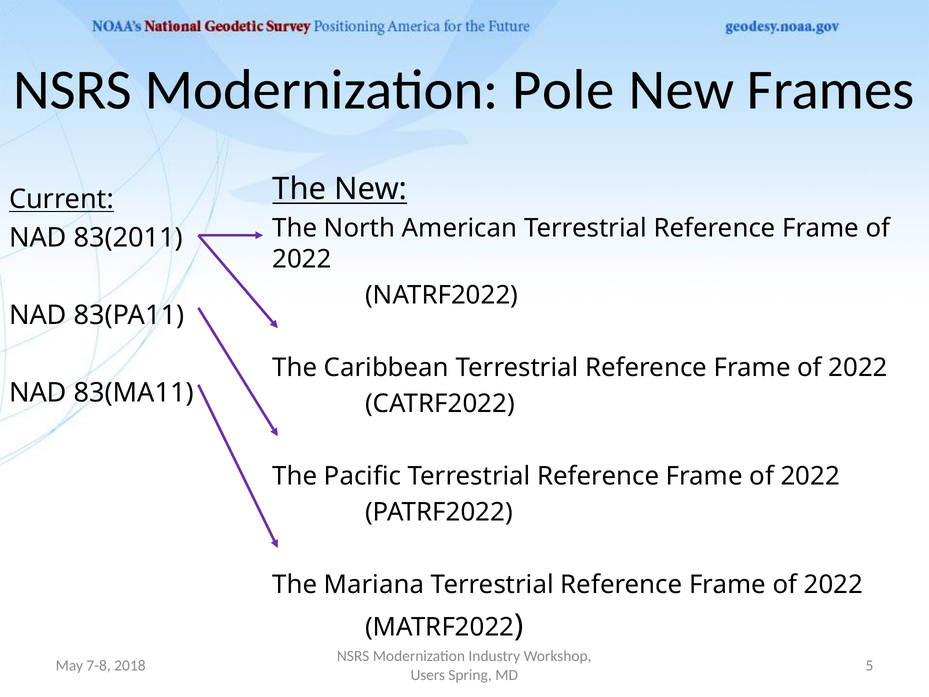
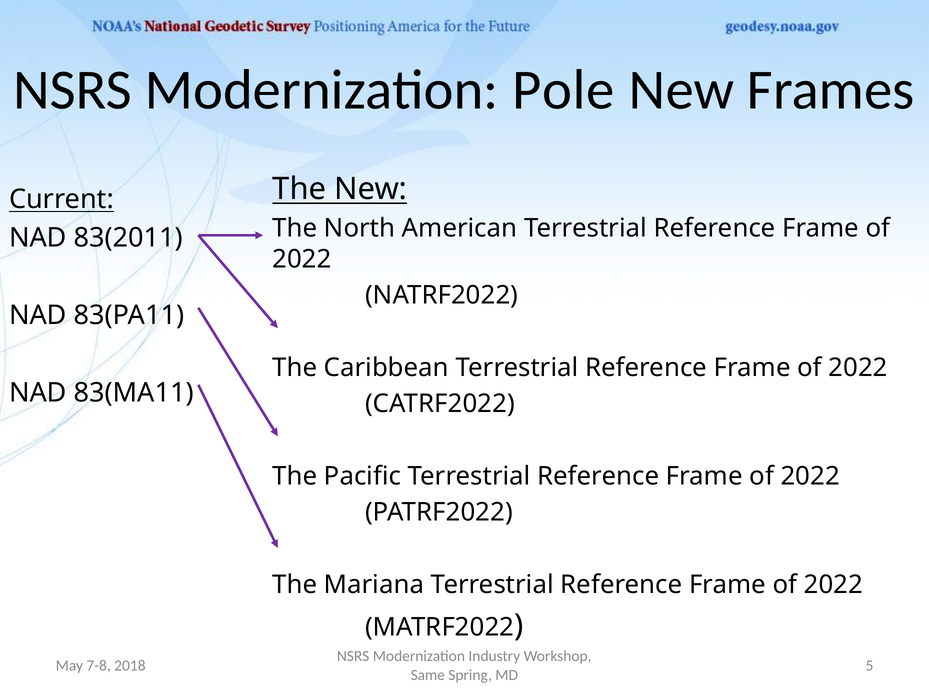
Users: Users -> Same (428, 675)
